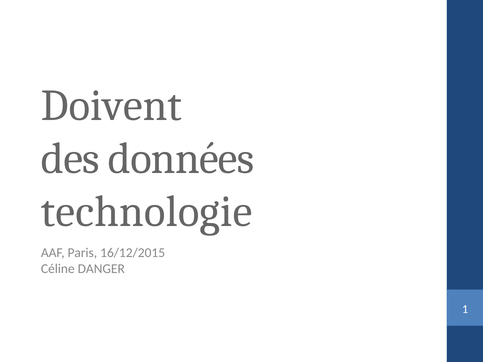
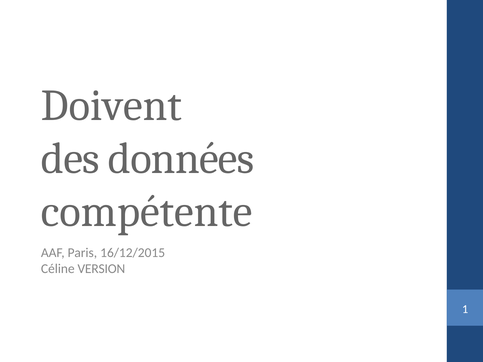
technologie: technologie -> compétente (147, 212)
DANGER: DANGER -> VERSION (101, 269)
